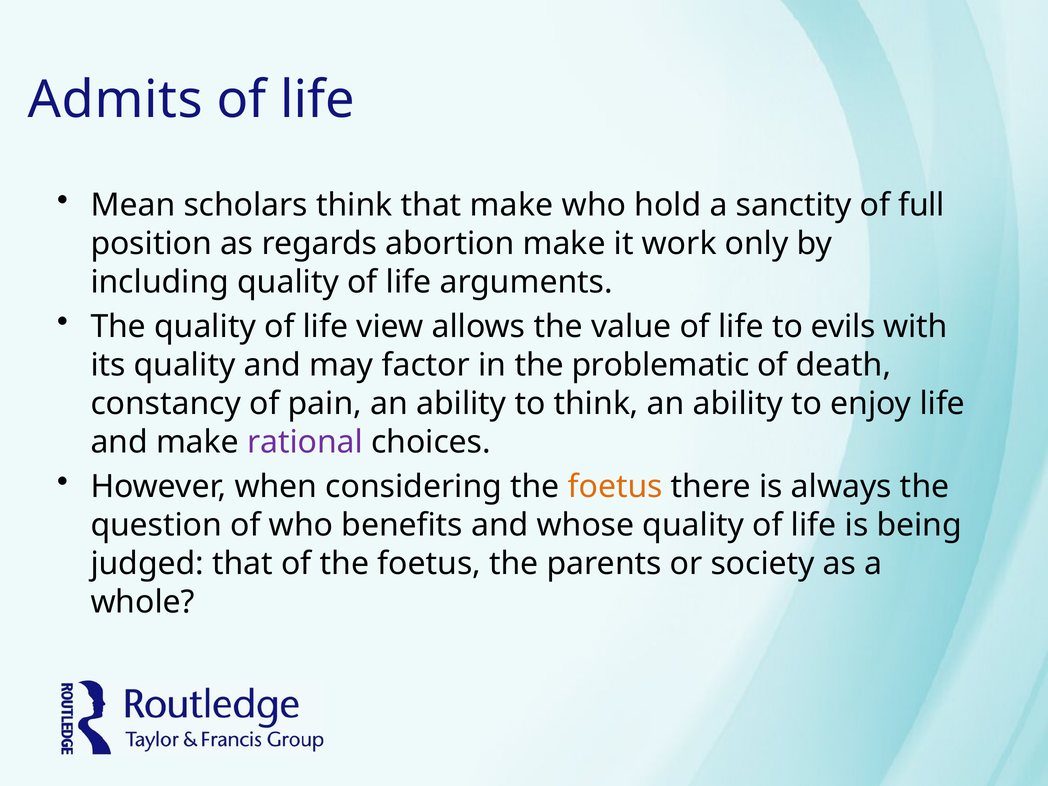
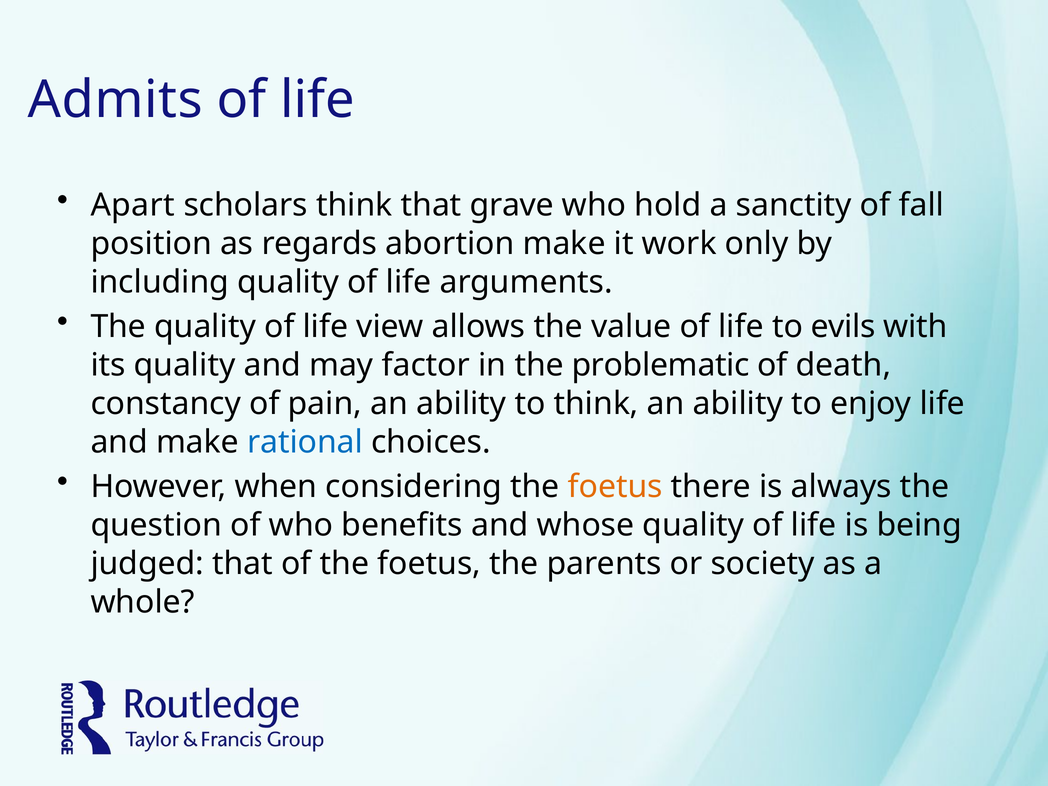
Mean: Mean -> Apart (133, 205)
that make: make -> grave (512, 205)
full: full -> fall (921, 205)
rational colour: purple -> blue (305, 442)
